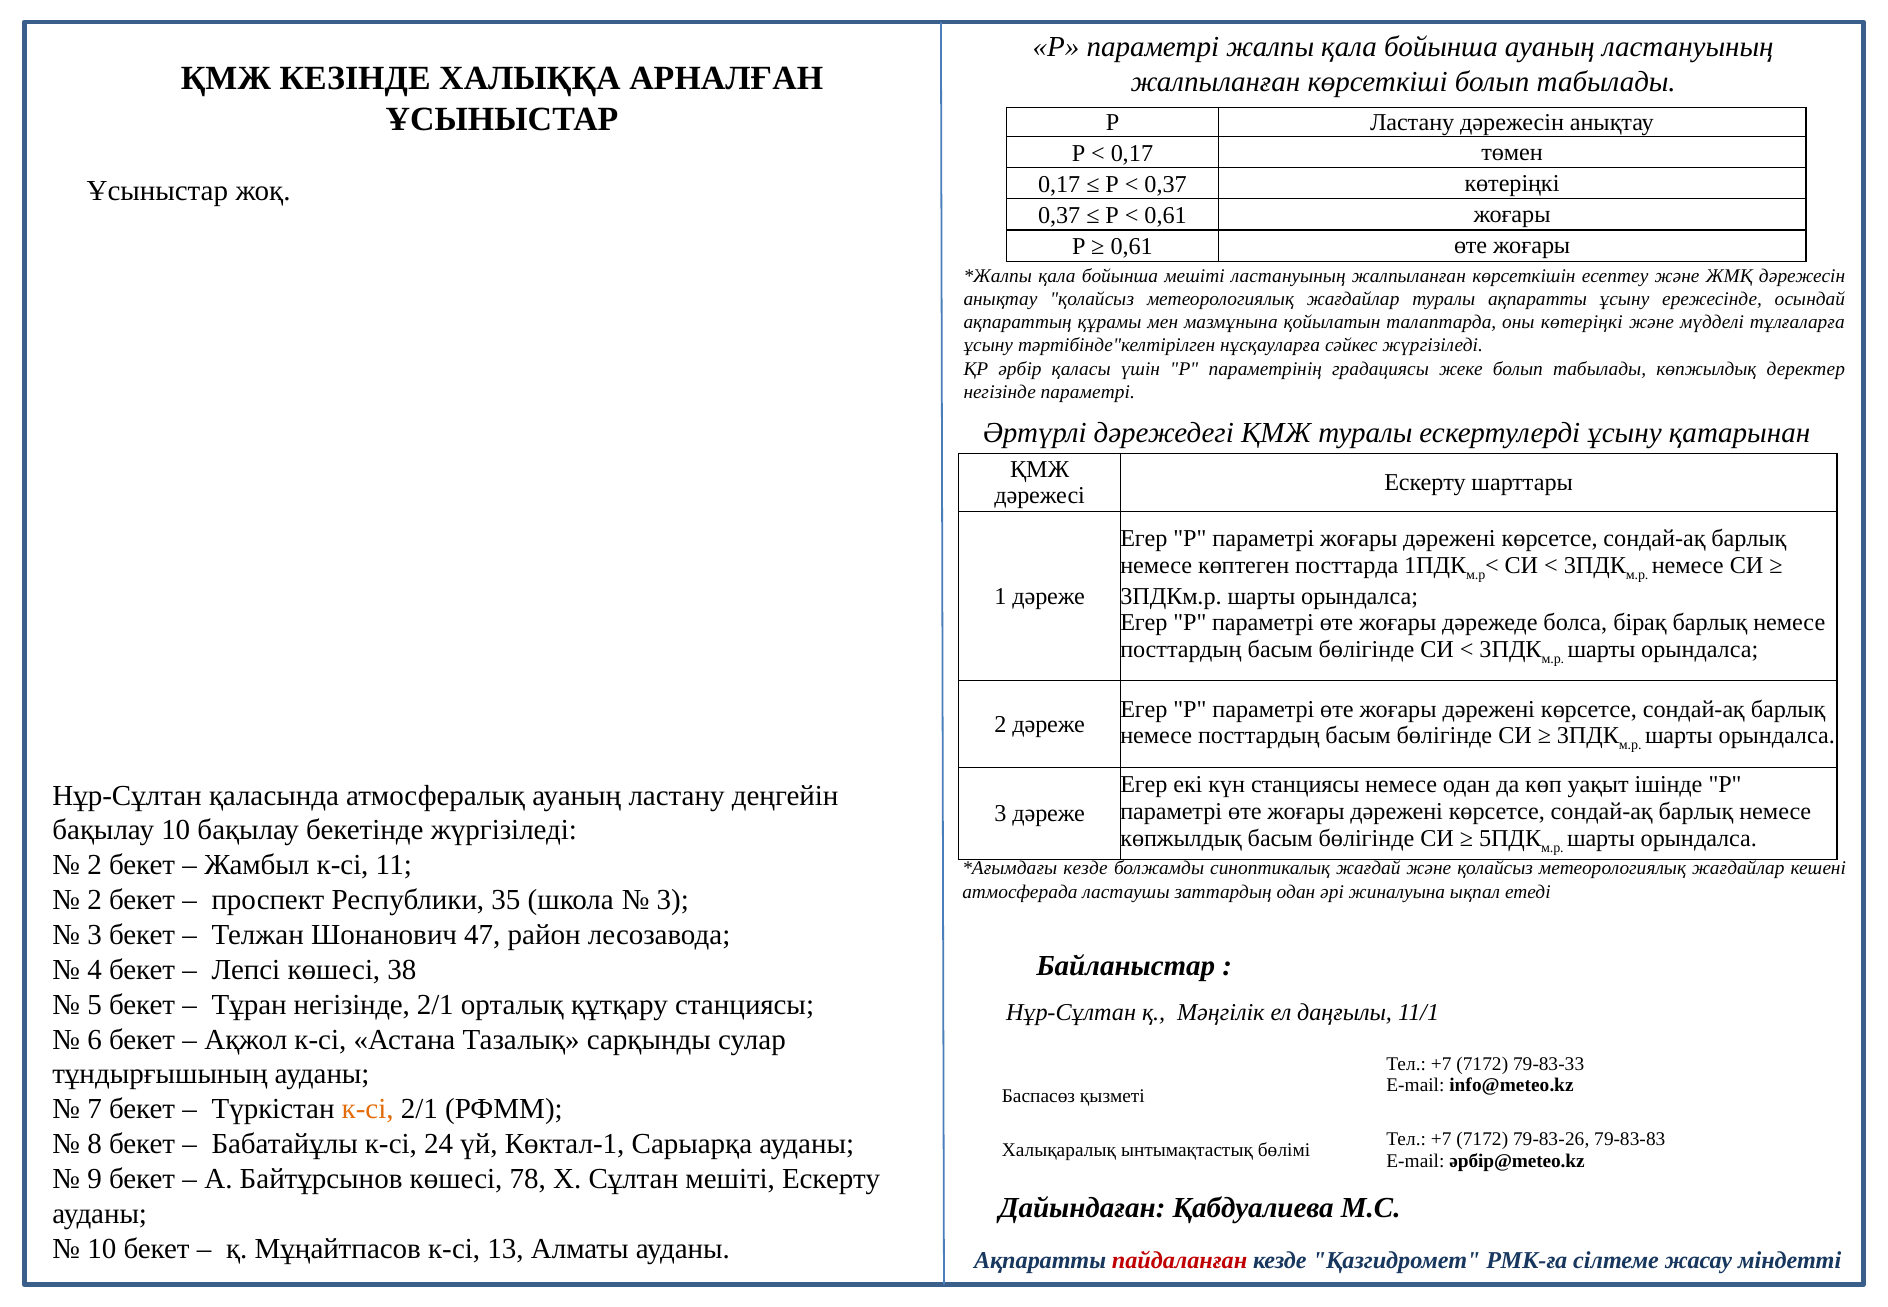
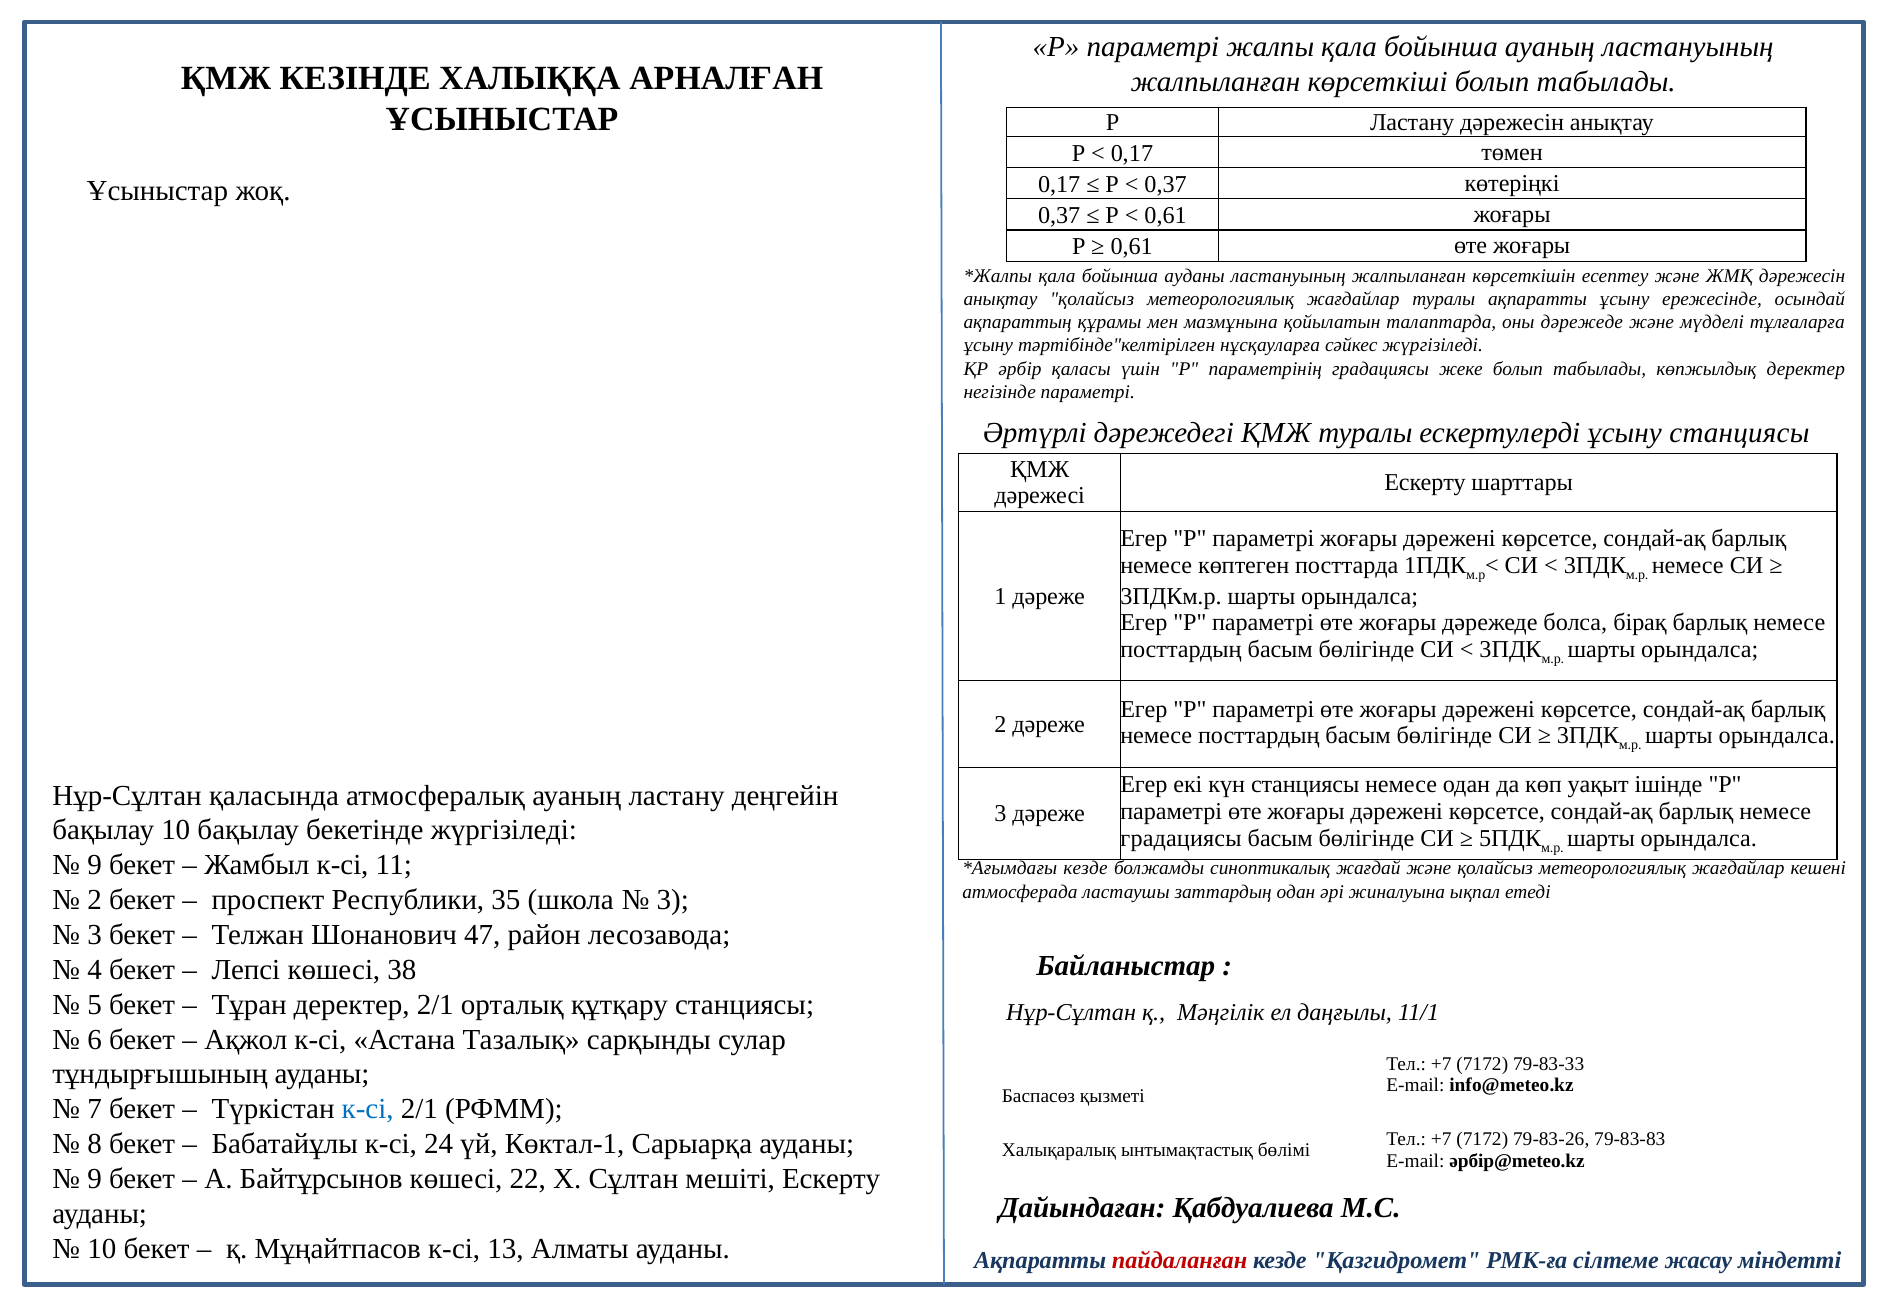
бойынша мешіті: мешіті -> ауданы (1195, 276)
оны көтеріңкі: көтеріңкі -> дәрежеде (1582, 322)
ұсыну қатарынан: қатарынан -> станциясы (1739, 433)
көпжылдық: көпжылдық -> градациясы (1181, 838)
2: 2 -> 9 (95, 865)
Тұран негізінде: негізінде -> деректер (352, 1005)
к-сі colour: orange -> blue (368, 1109)
78: 78 -> 22 (528, 1179)
